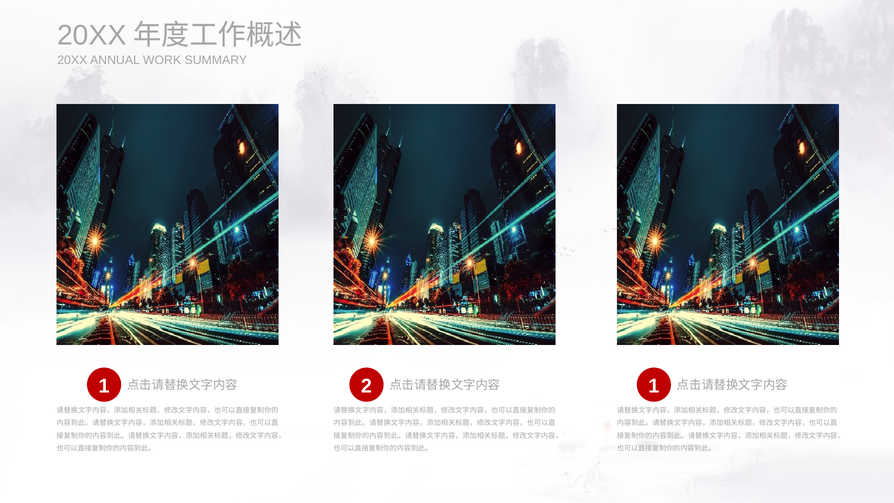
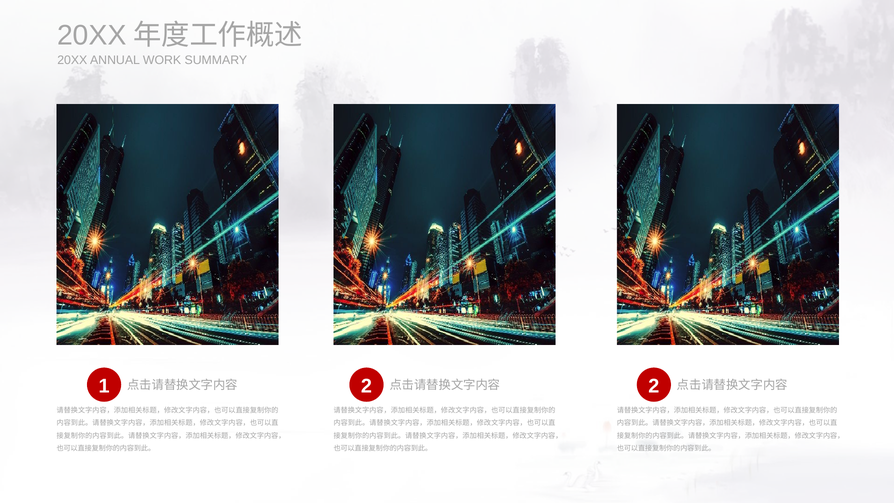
1: 1 -> 2 (654, 386)
